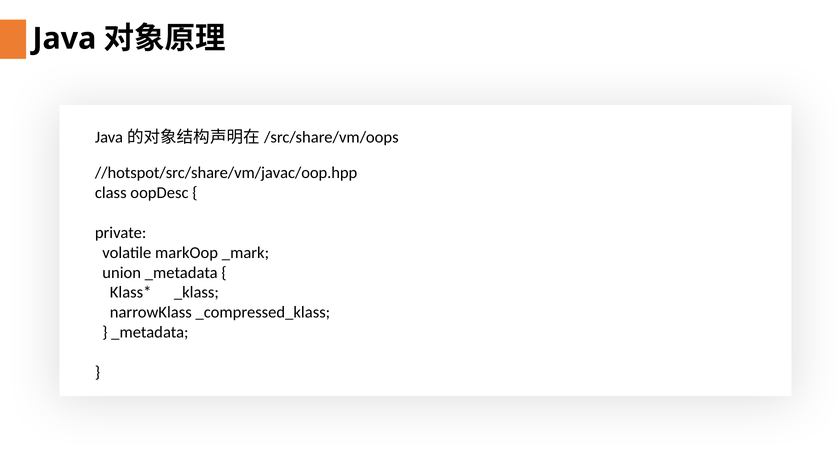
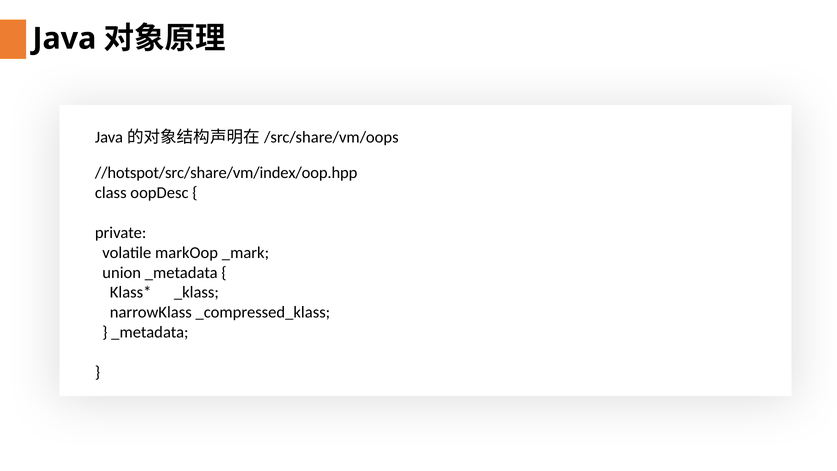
//hotspot/src/share/vm/javac/oop.hpp: //hotspot/src/share/vm/javac/oop.hpp -> //hotspot/src/share/vm/index/oop.hpp (226, 173)
